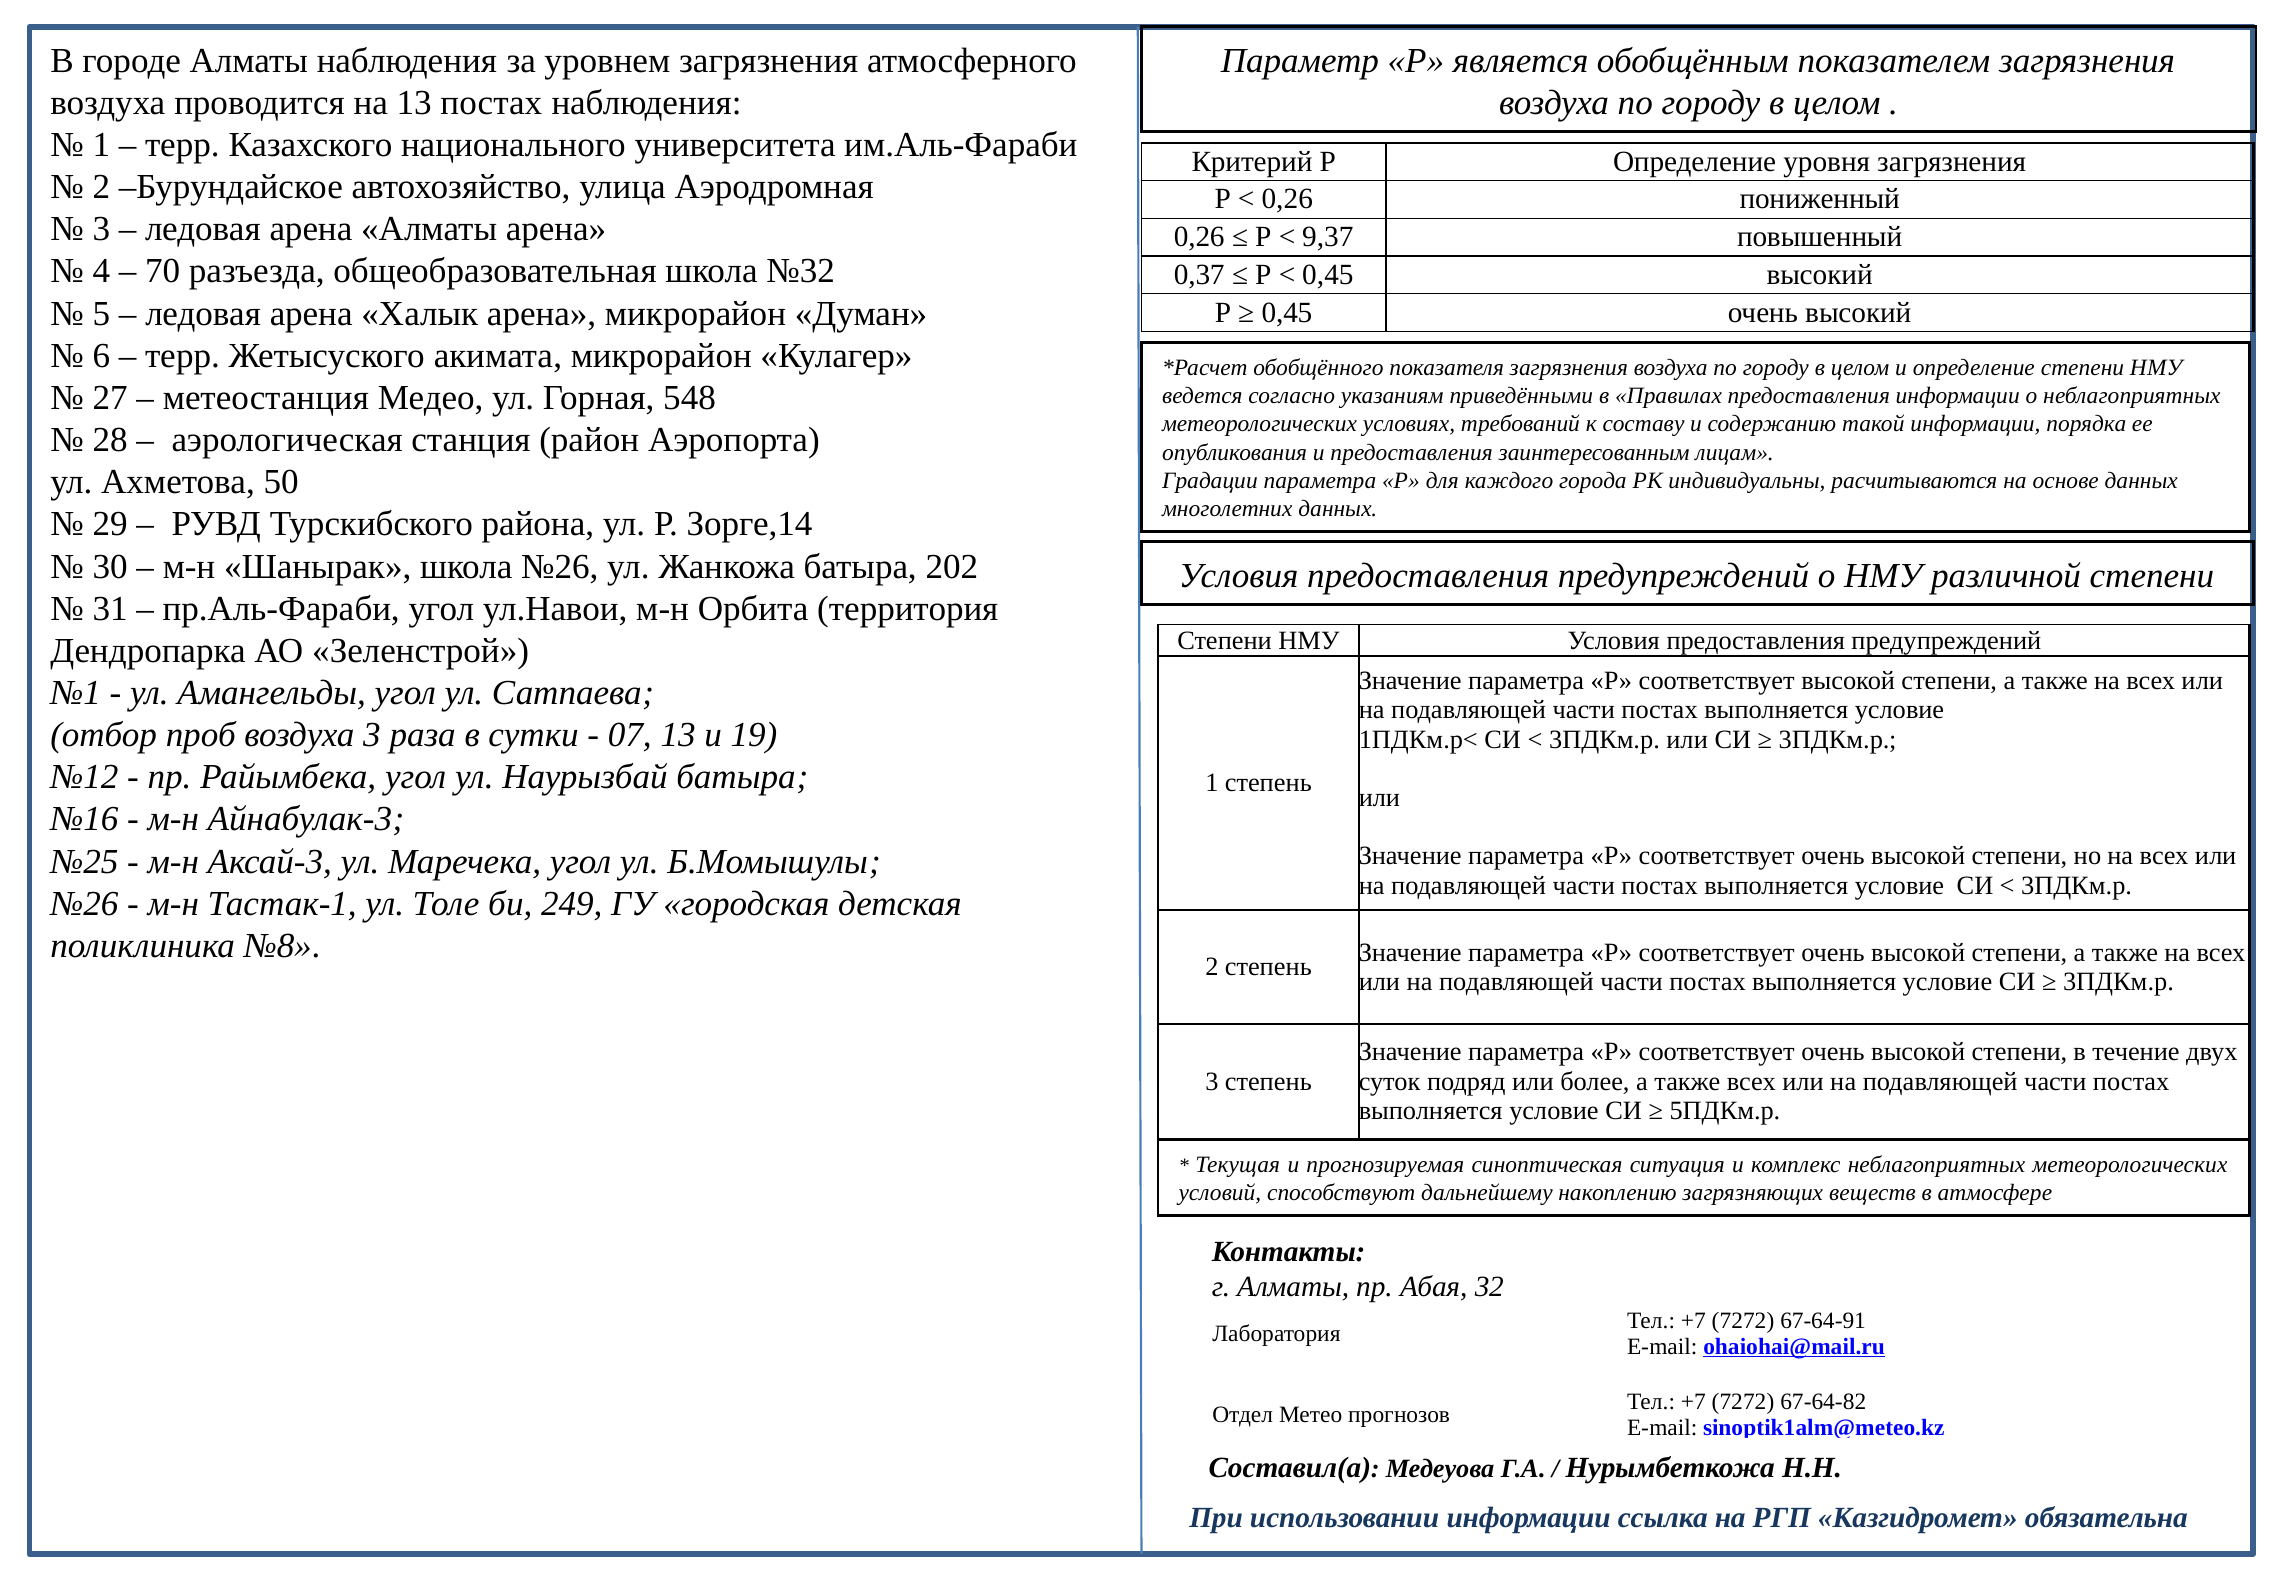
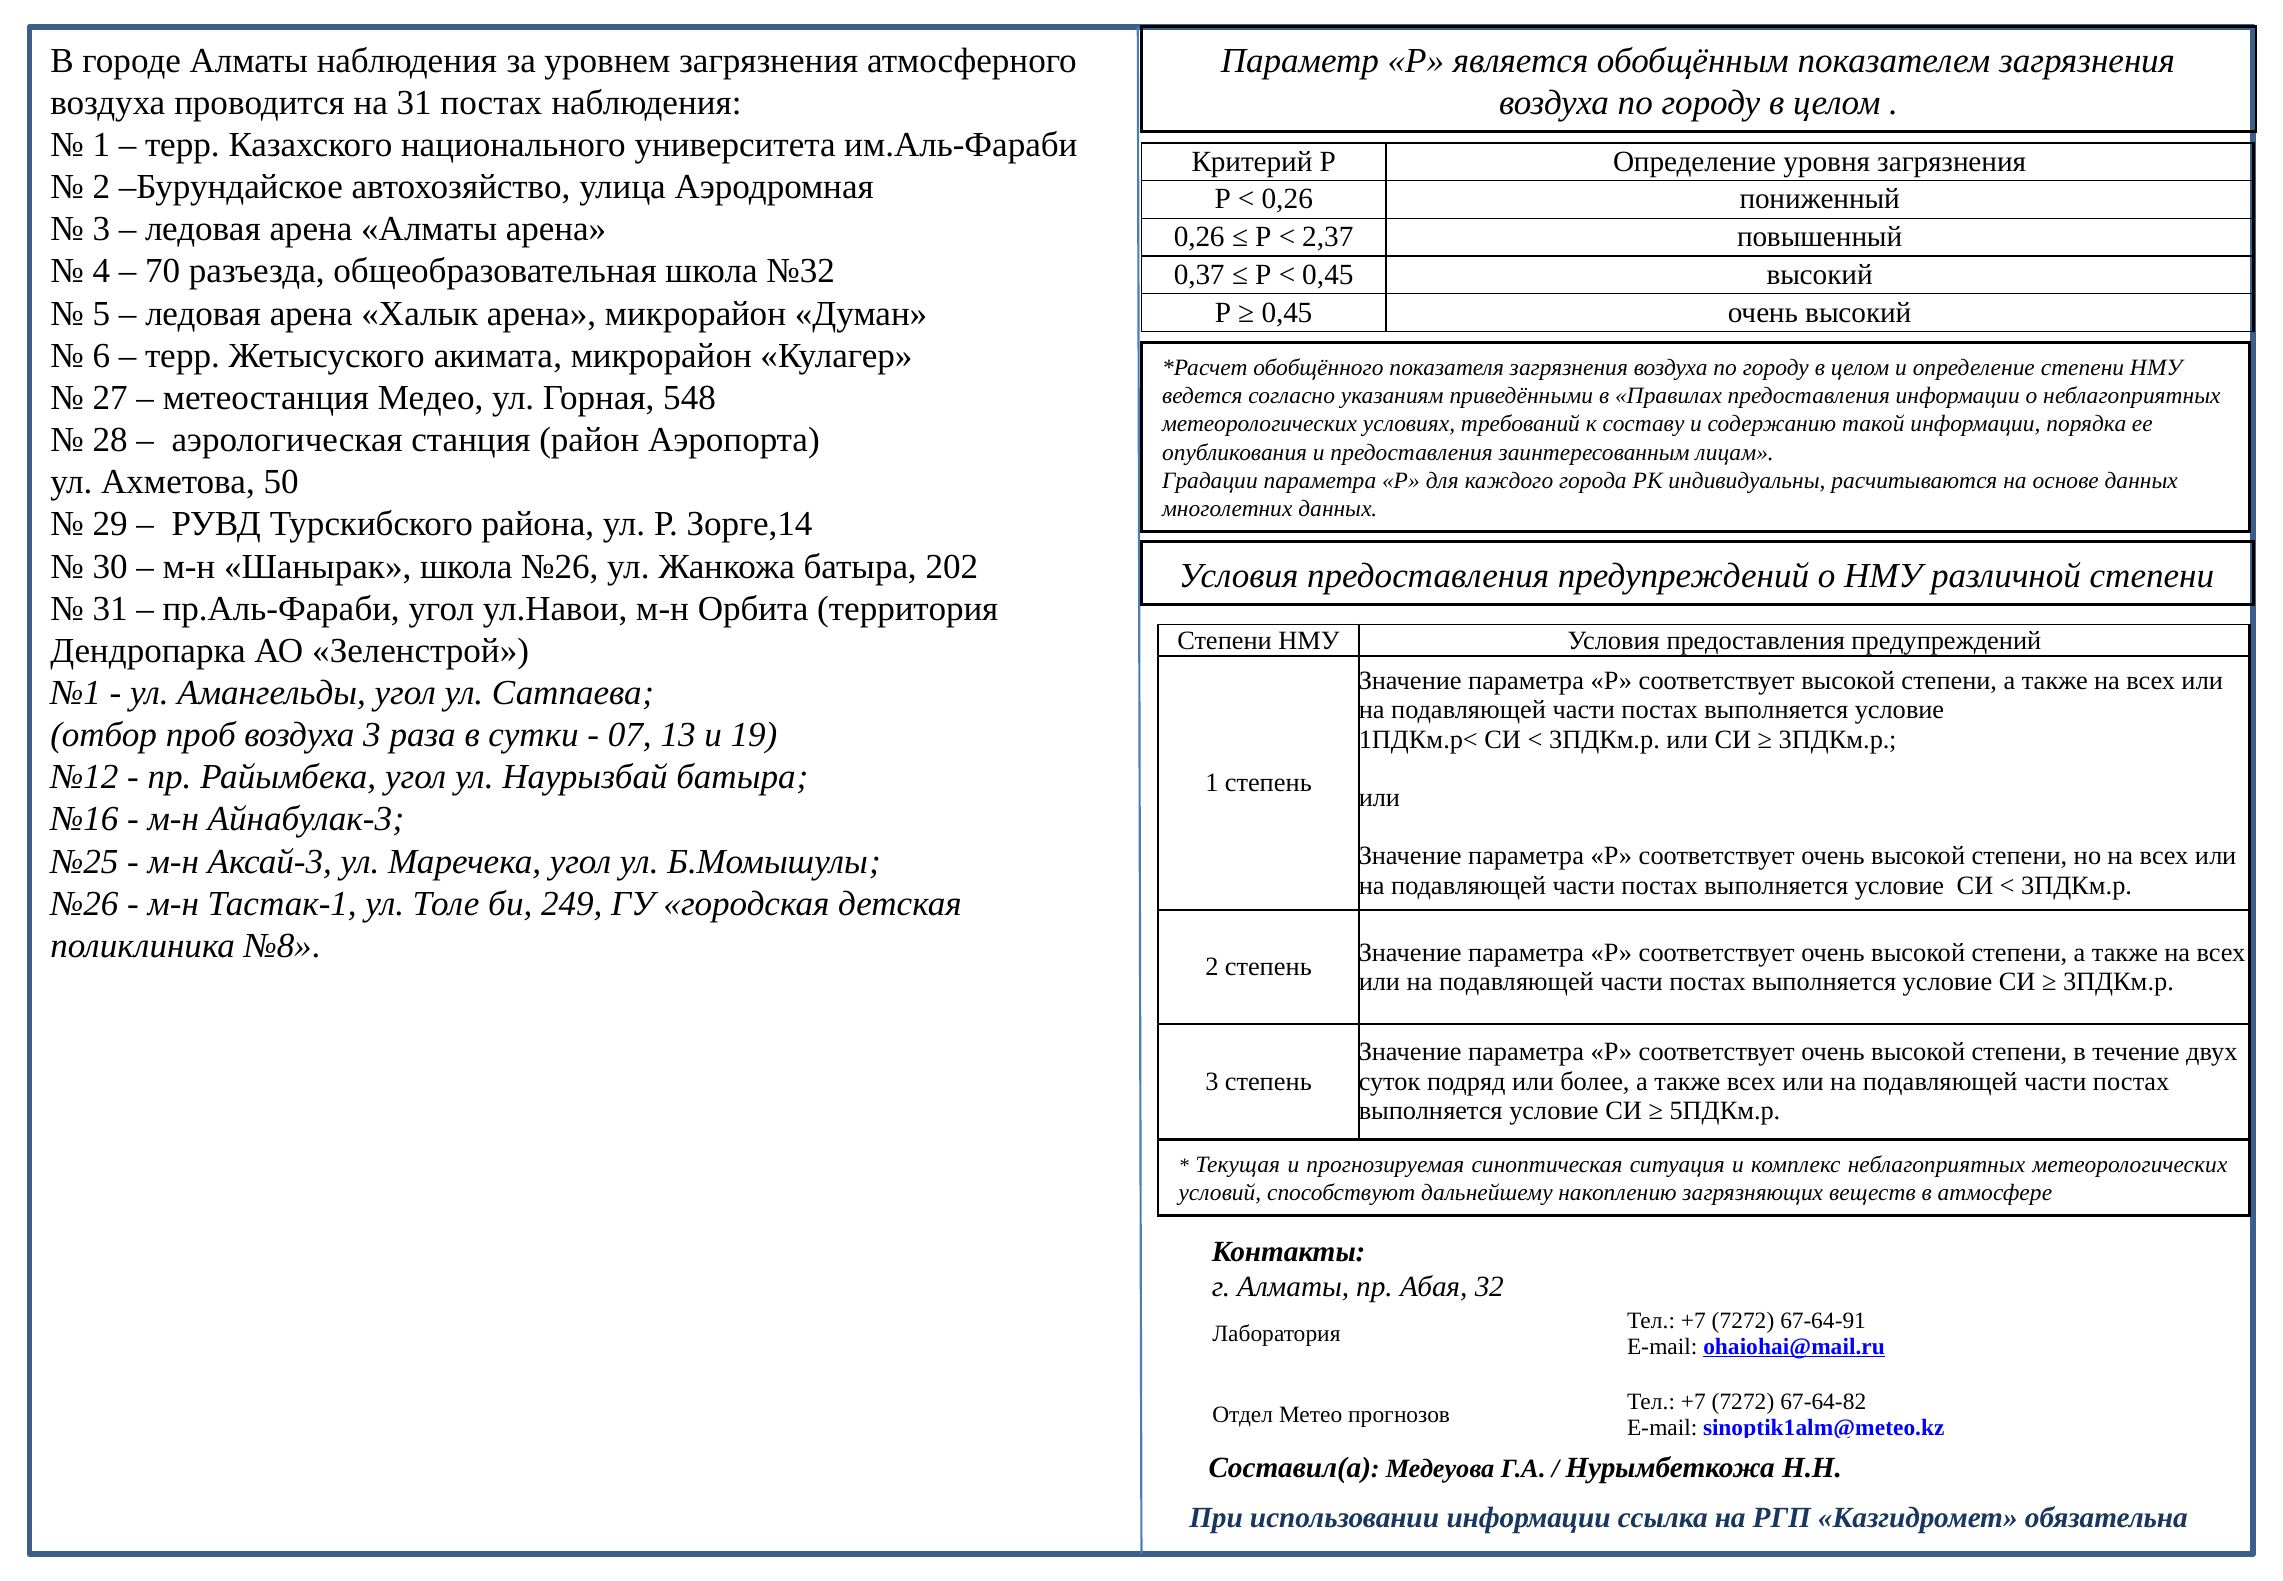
на 13: 13 -> 31 (414, 103)
9,37: 9,37 -> 2,37 (1328, 237)
